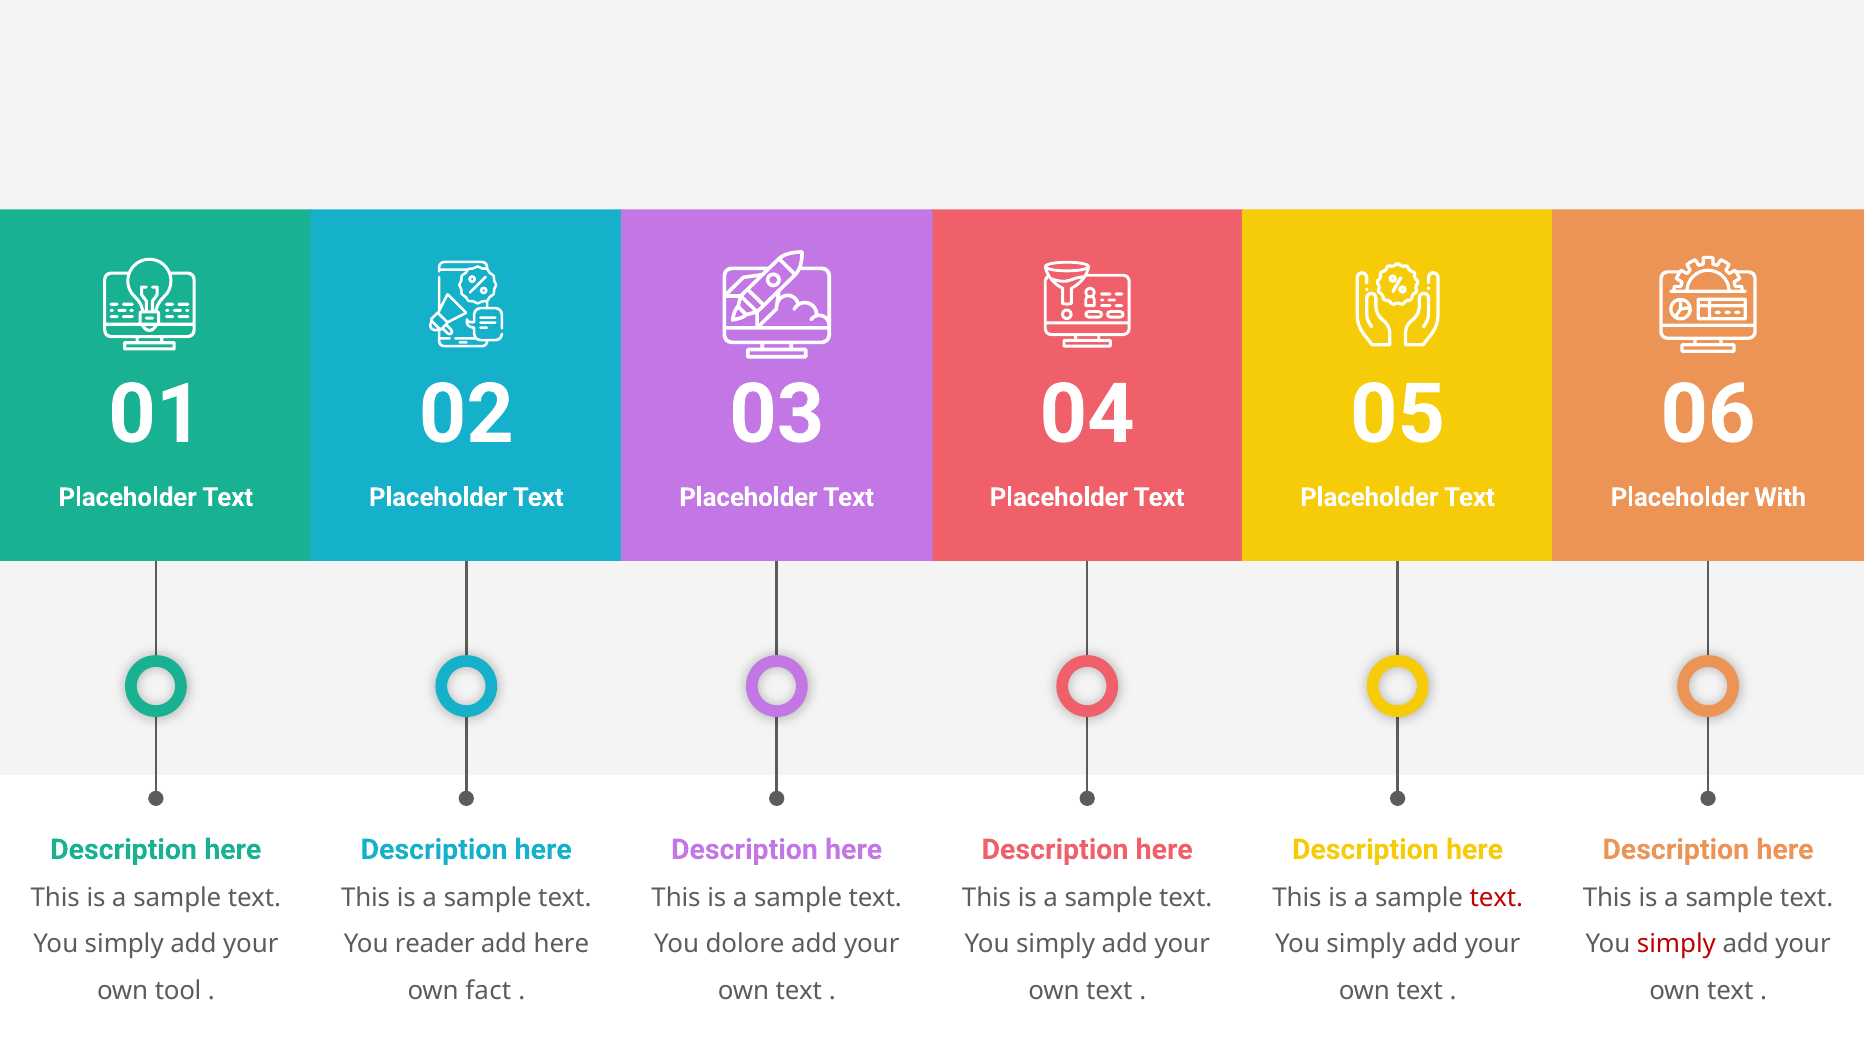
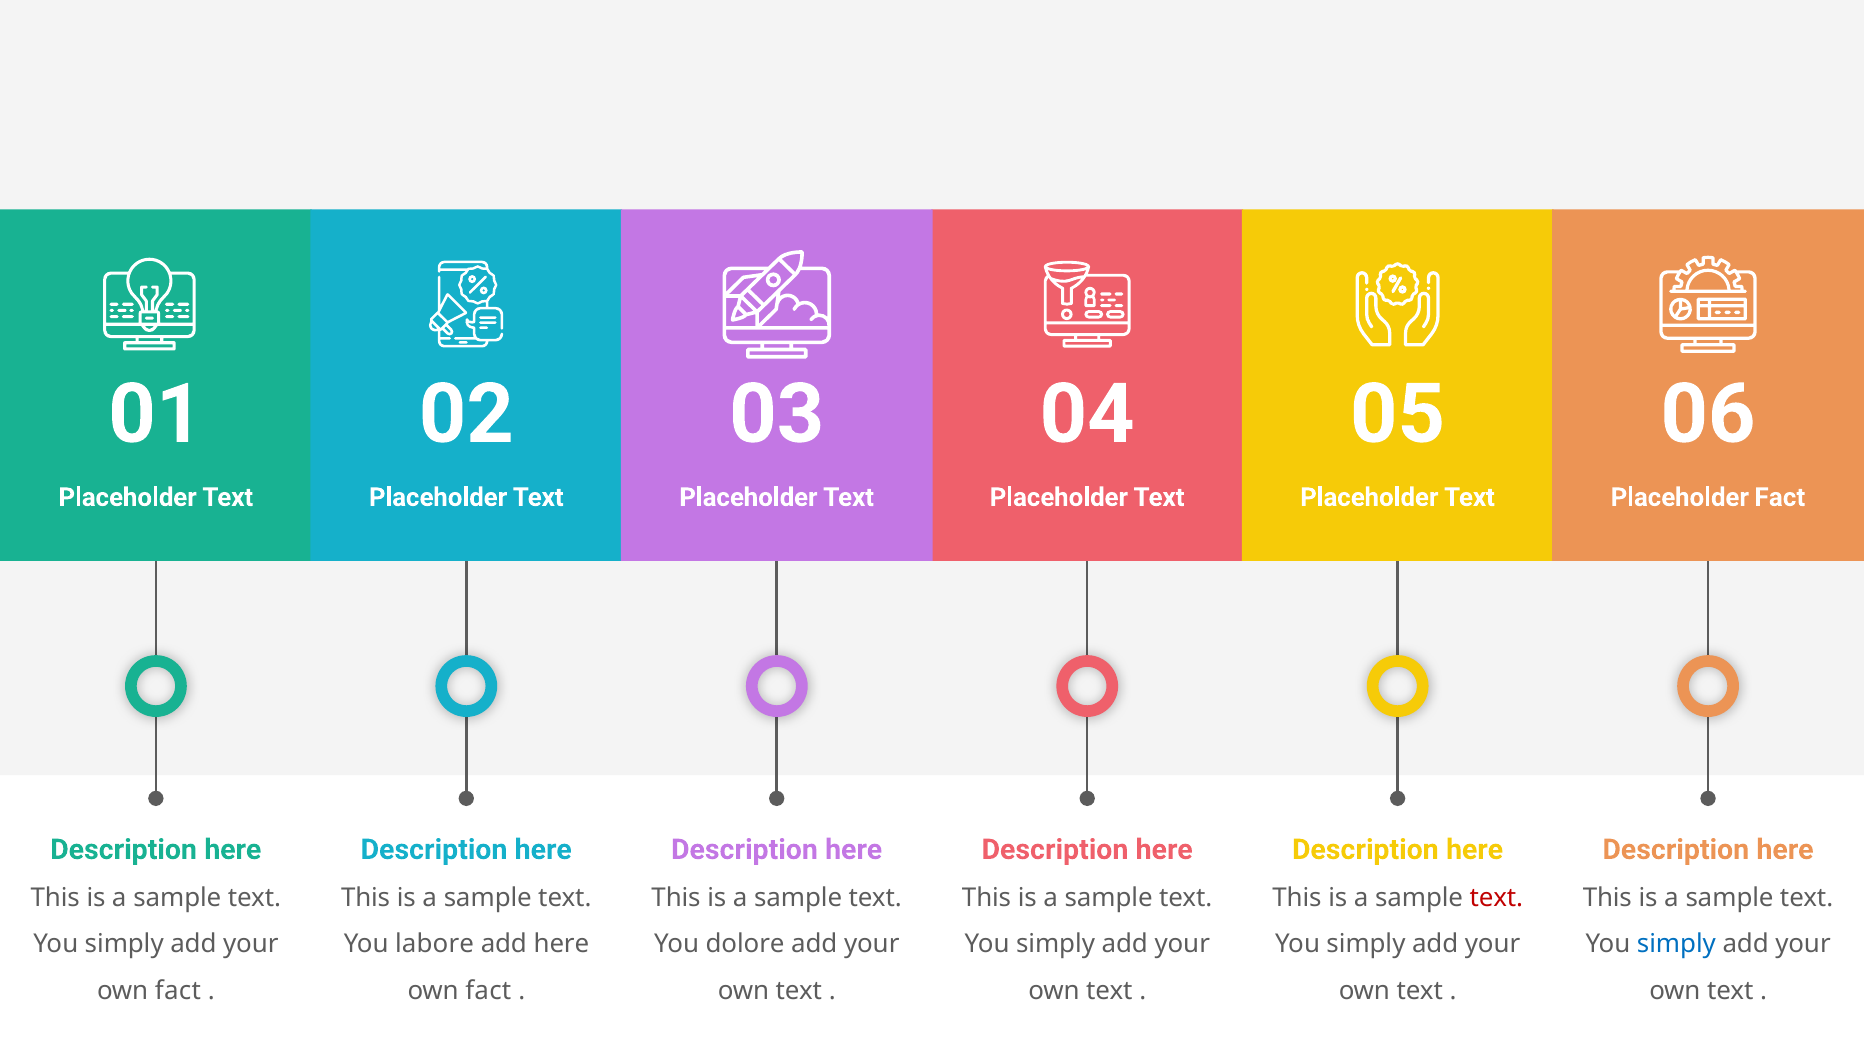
Placeholder With: With -> Fact (1780, 497)
reader: reader -> labore (435, 944)
simply colour: red -> blue (1676, 944)
tool: tool -> fact (178, 991)
